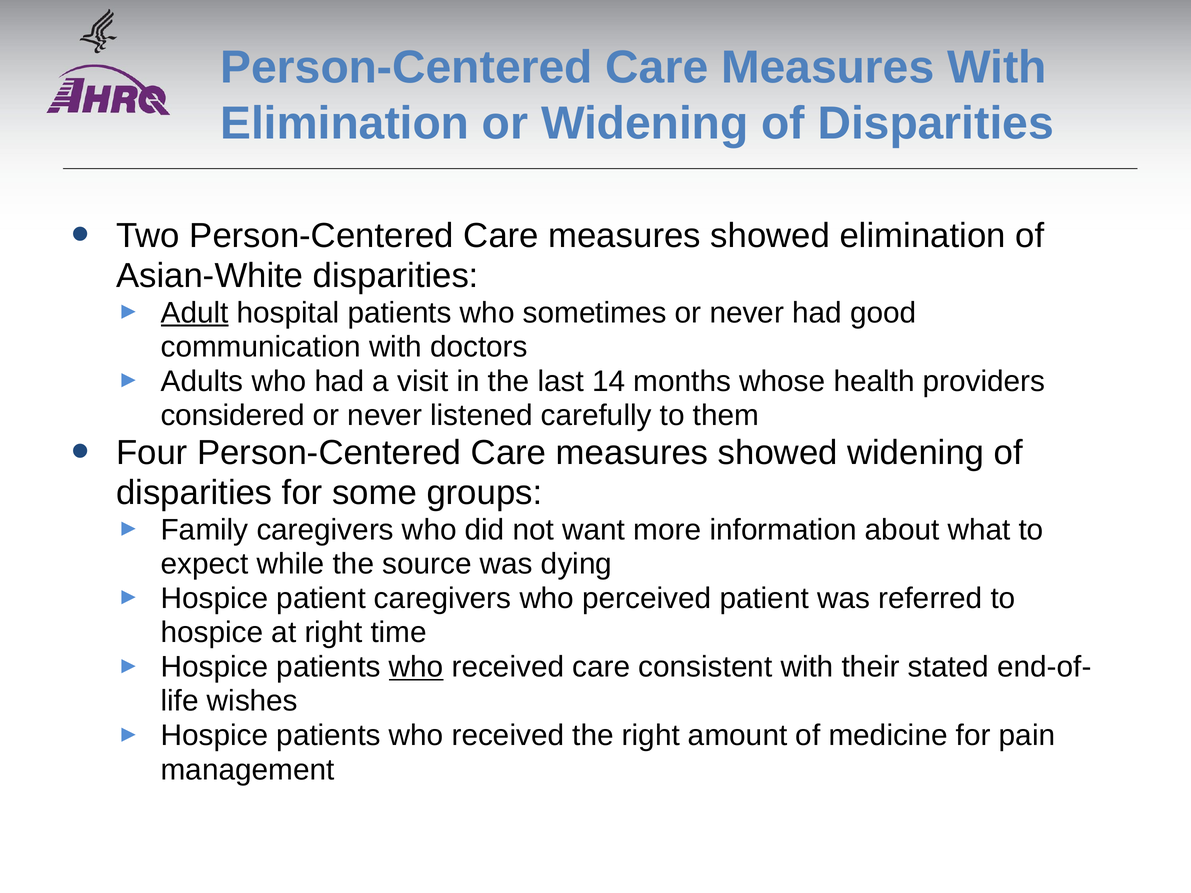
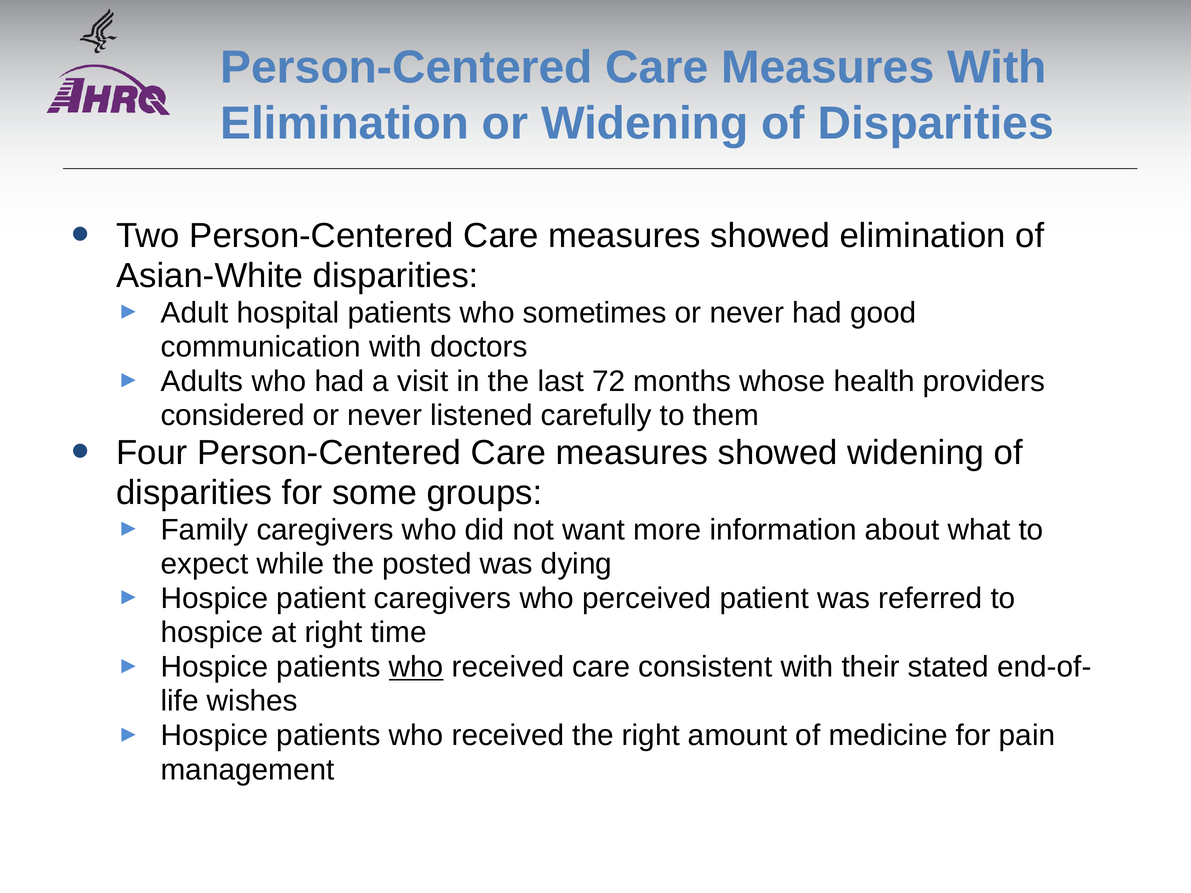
Adult underline: present -> none (195, 313)
14: 14 -> 72 (609, 381)
source: source -> posted (427, 564)
